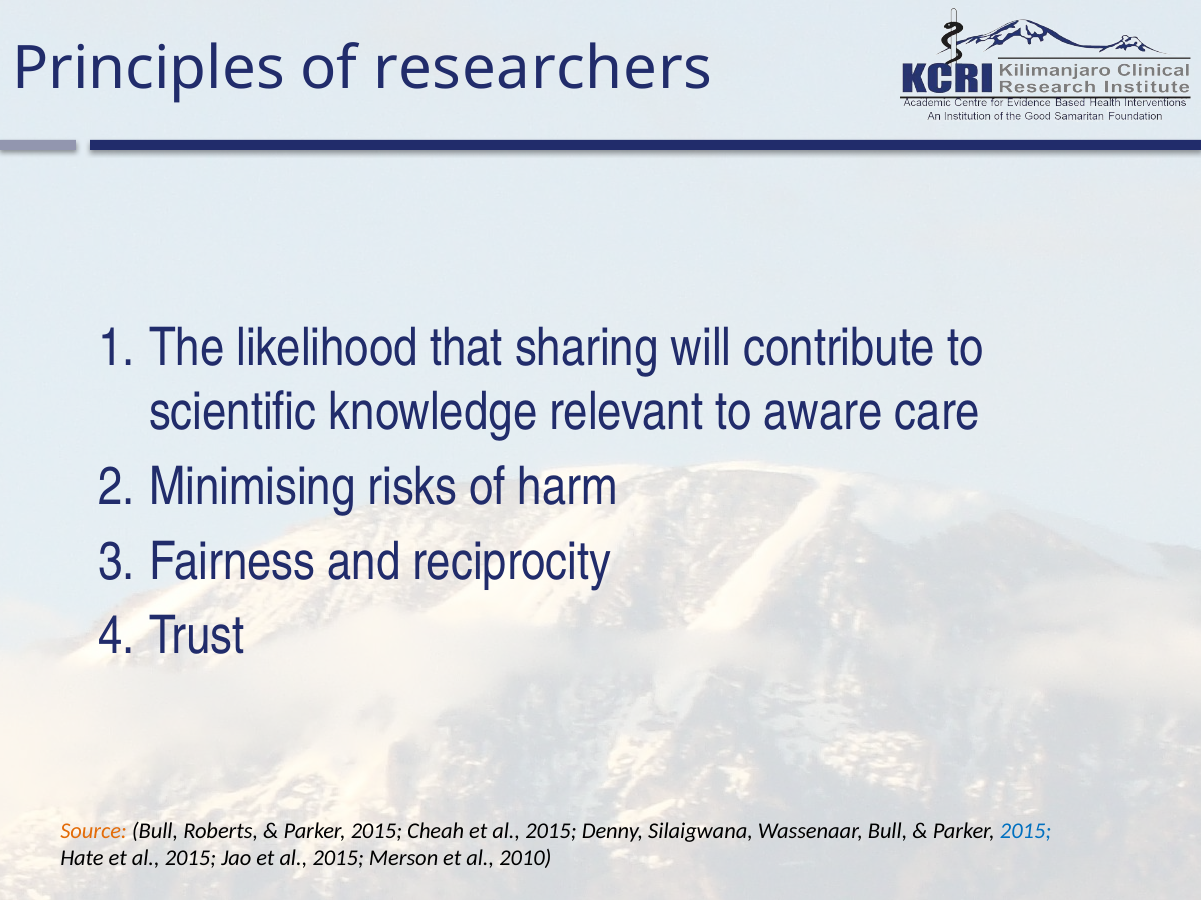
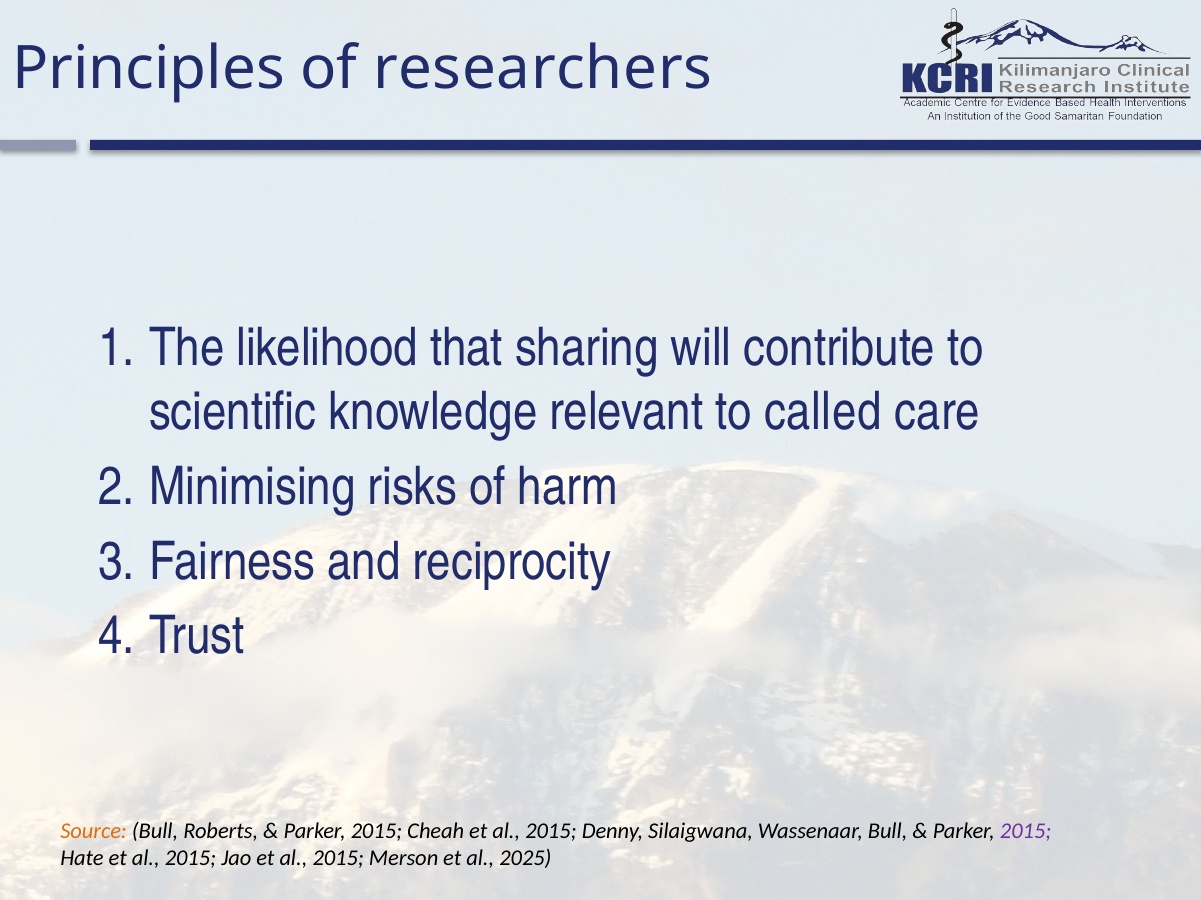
aware: aware -> called (823, 412)
2015 colour: blue -> purple (1026, 832)
2010: 2010 -> 2025 (525, 859)
